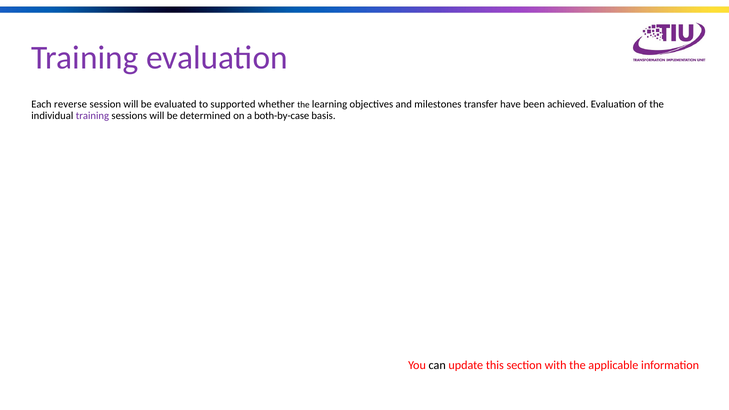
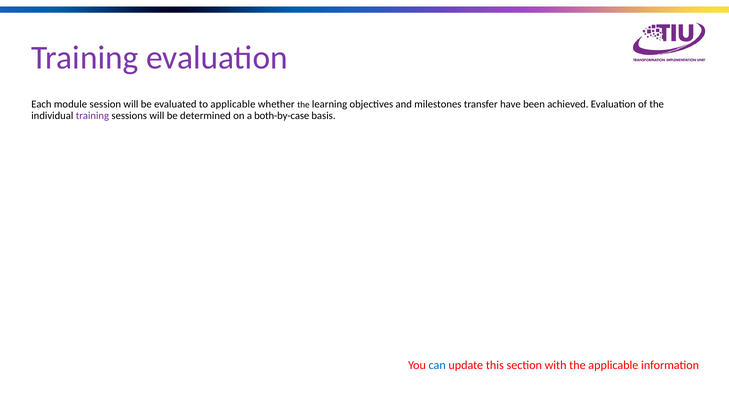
reverse: reverse -> module (71, 104)
to supported: supported -> applicable (233, 104)
can colour: black -> blue (437, 365)
